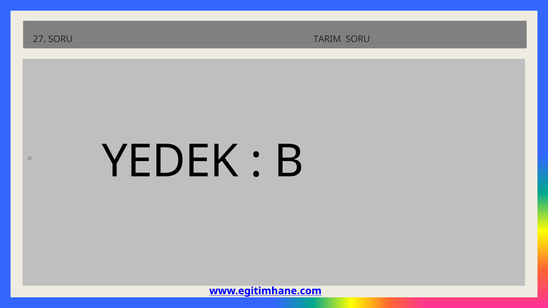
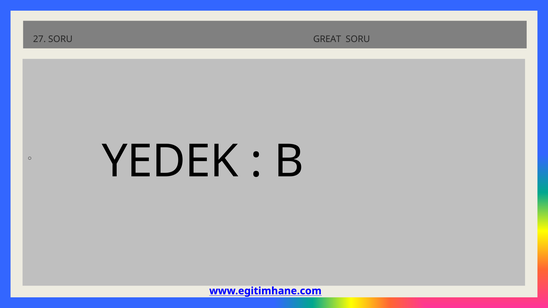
TARIM: TARIM -> GREAT (327, 39)
